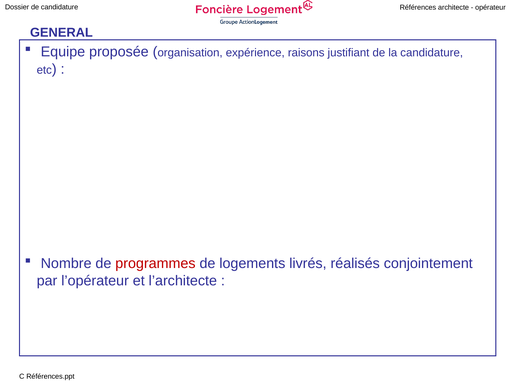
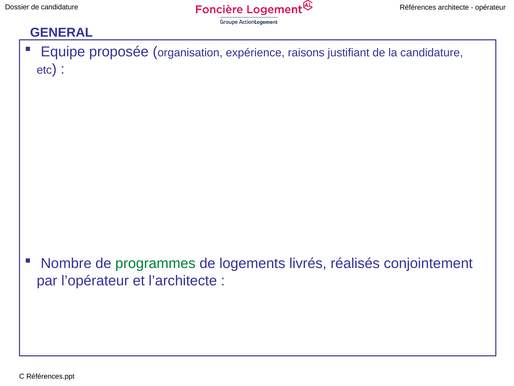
programmes colour: red -> green (155, 263)
